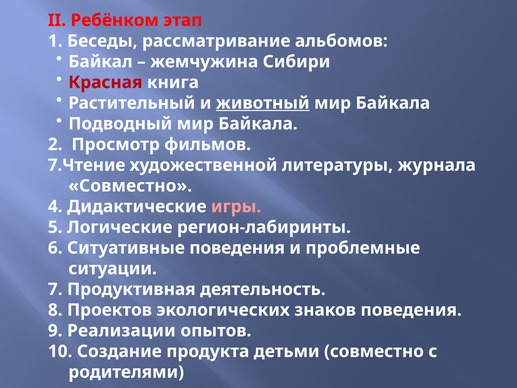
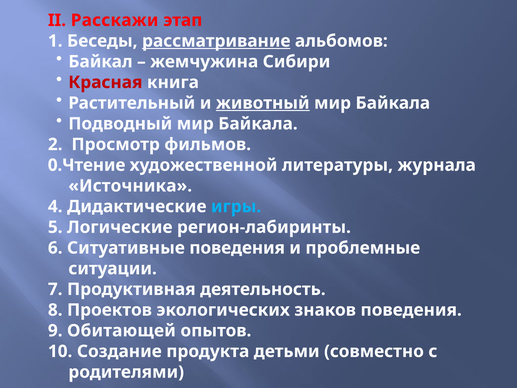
Ребёнком: Ребёнком -> Расскажи (115, 20)
рассматривание underline: none -> present (216, 41)
7.Чтение: 7.Чтение -> 0.Чтение (87, 165)
Совместно: Совместно -> Источника (130, 186)
игры colour: pink -> light blue (236, 206)
Реализации: Реализации -> Обитающей (121, 330)
